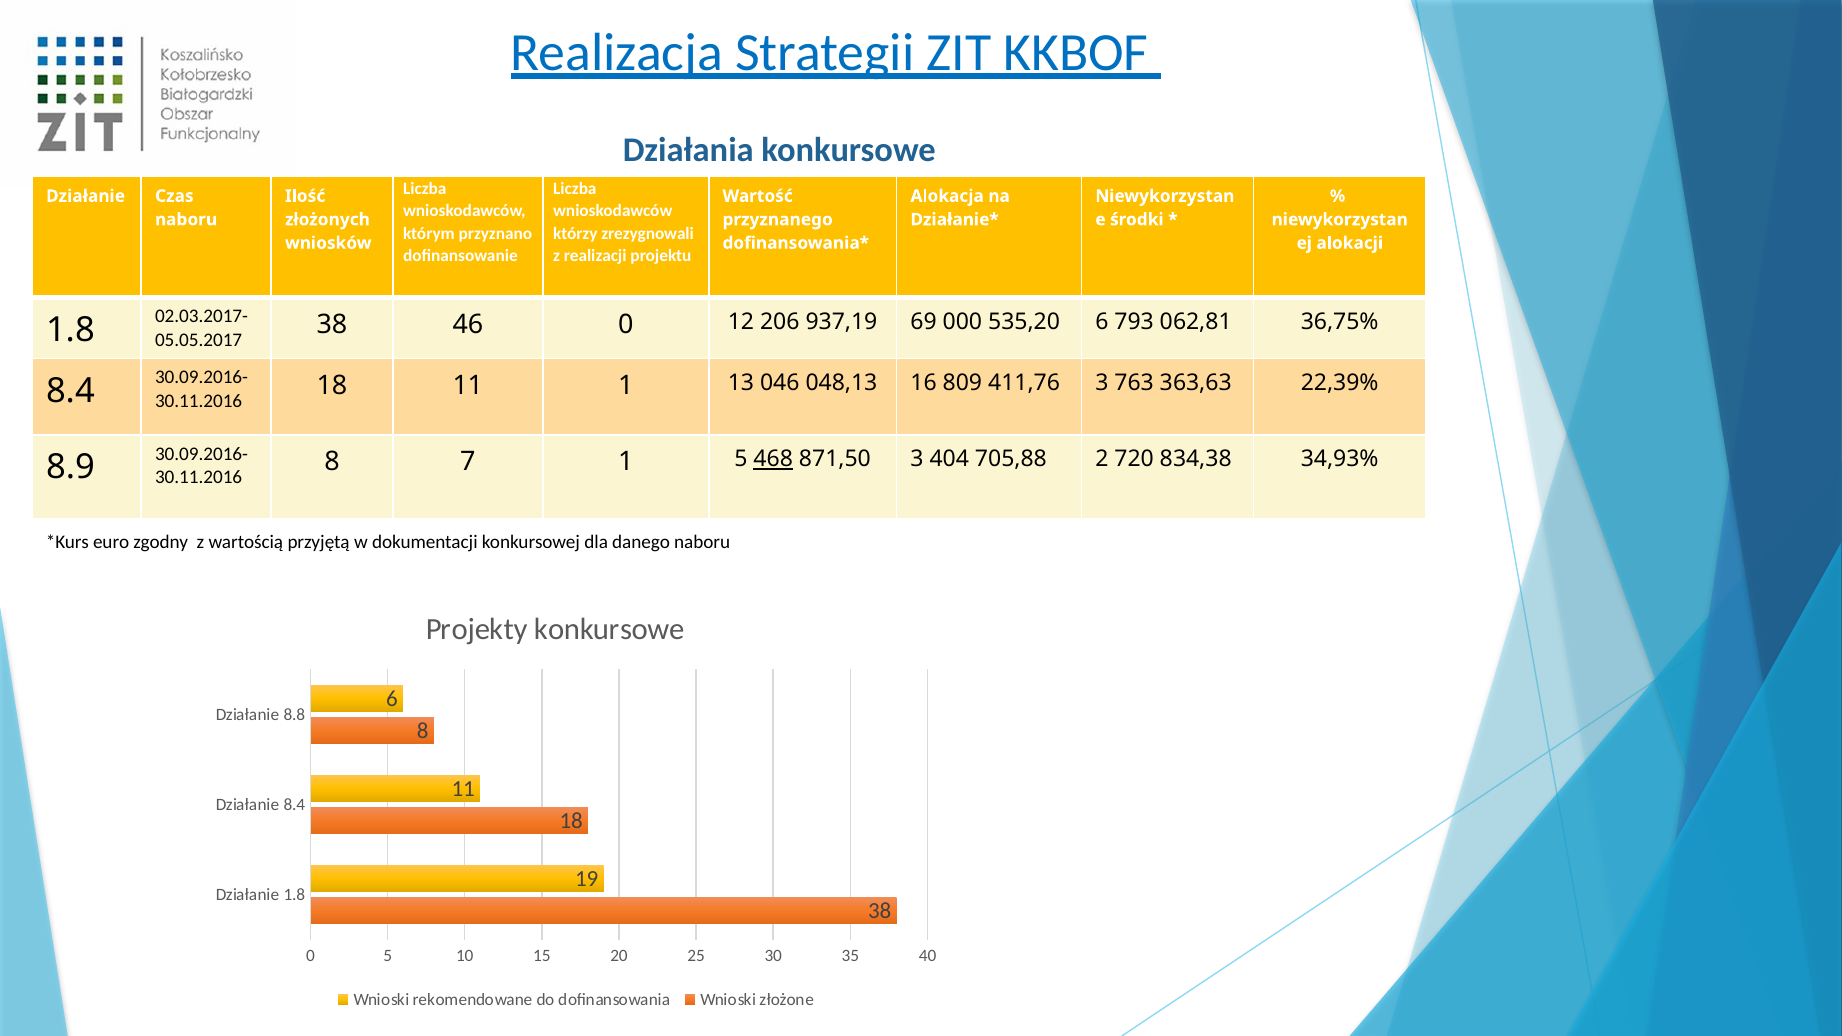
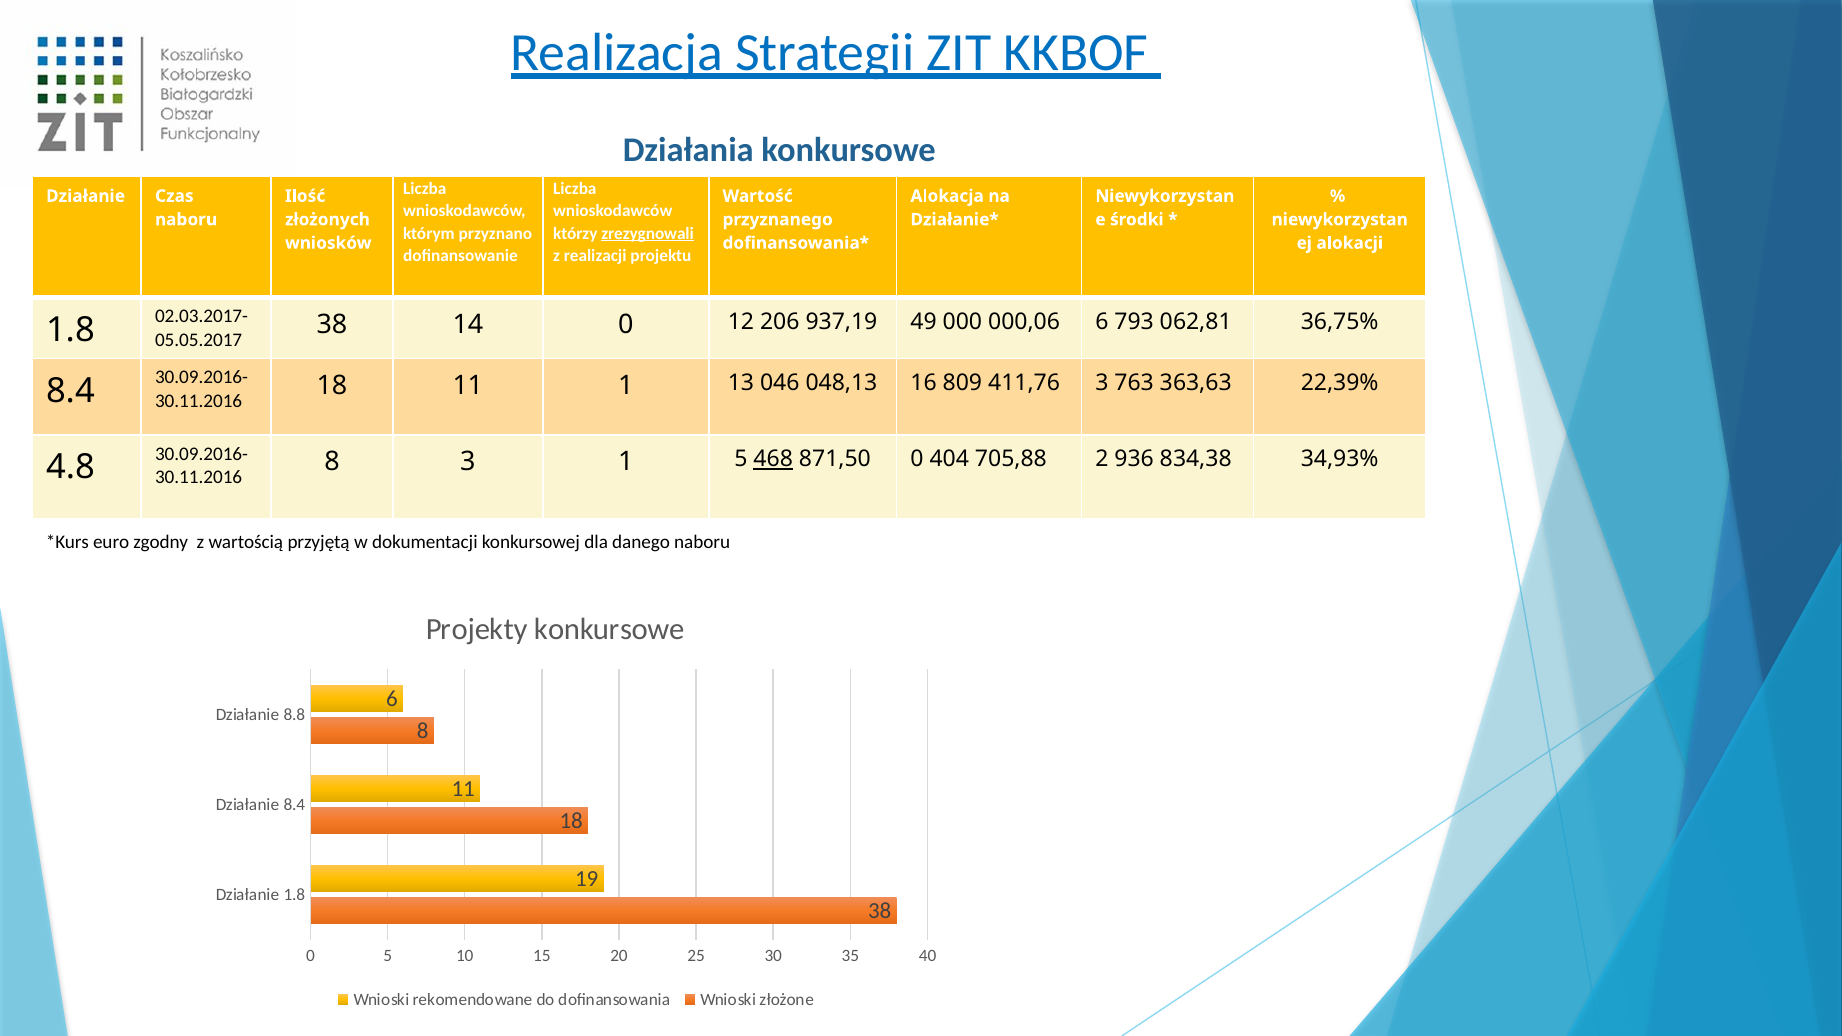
zrezygnowali underline: none -> present (648, 233)
46: 46 -> 14 (468, 325)
69: 69 -> 49 (924, 322)
535,20: 535,20 -> 000,06 (1024, 322)
8.9: 8.9 -> 4.8 (70, 468)
8 7: 7 -> 3 (468, 462)
871,50 3: 3 -> 0 (917, 459)
720: 720 -> 936 (1134, 459)
